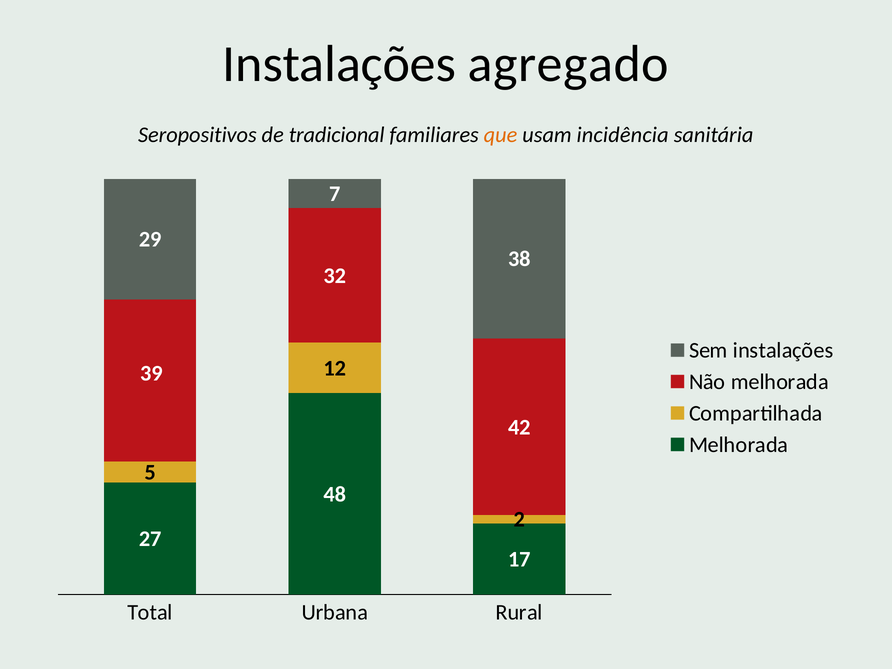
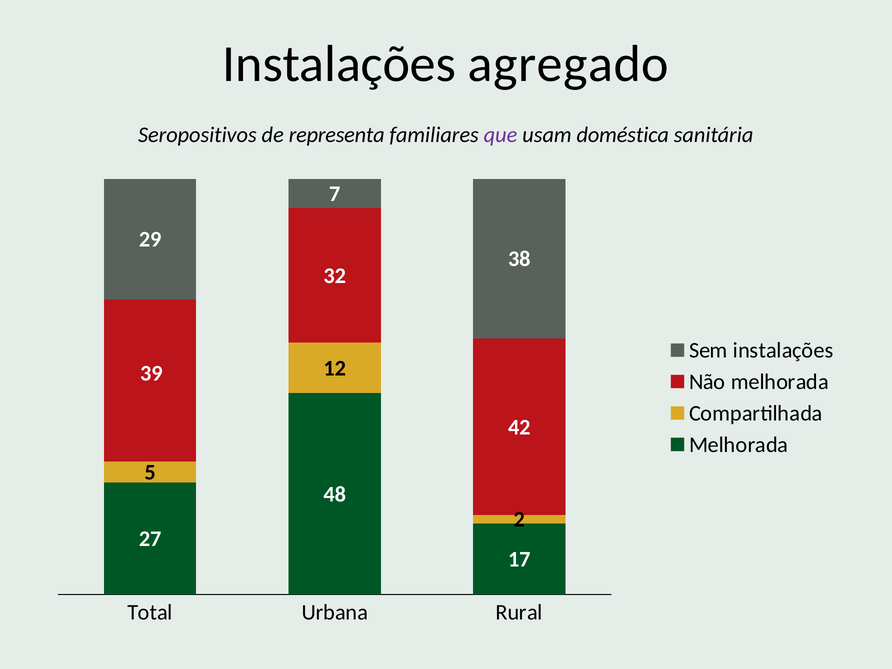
tradicional: tradicional -> representa (337, 135)
que colour: orange -> purple (501, 135)
incidência: incidência -> doméstica (623, 135)
